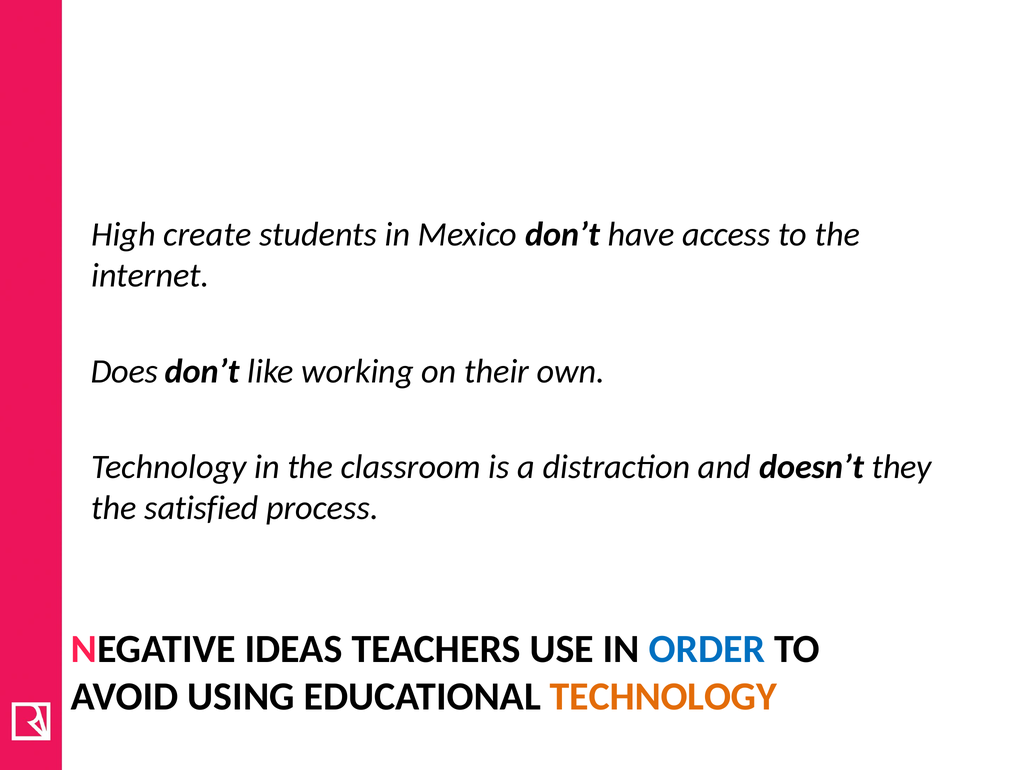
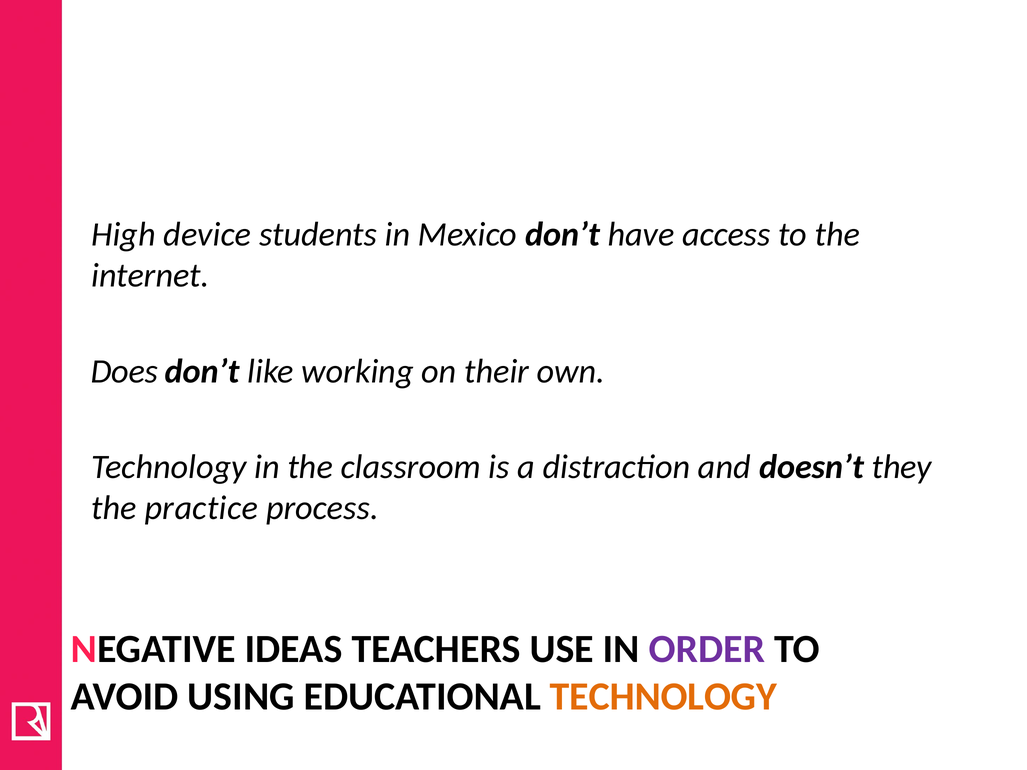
create: create -> device (207, 235)
satisfied: satisfied -> practice (201, 508)
ORDER colour: blue -> purple (707, 649)
